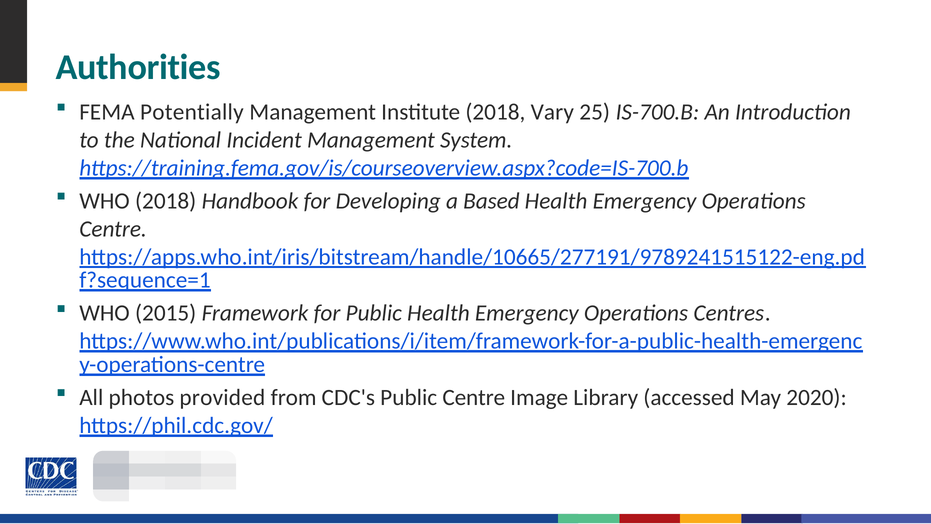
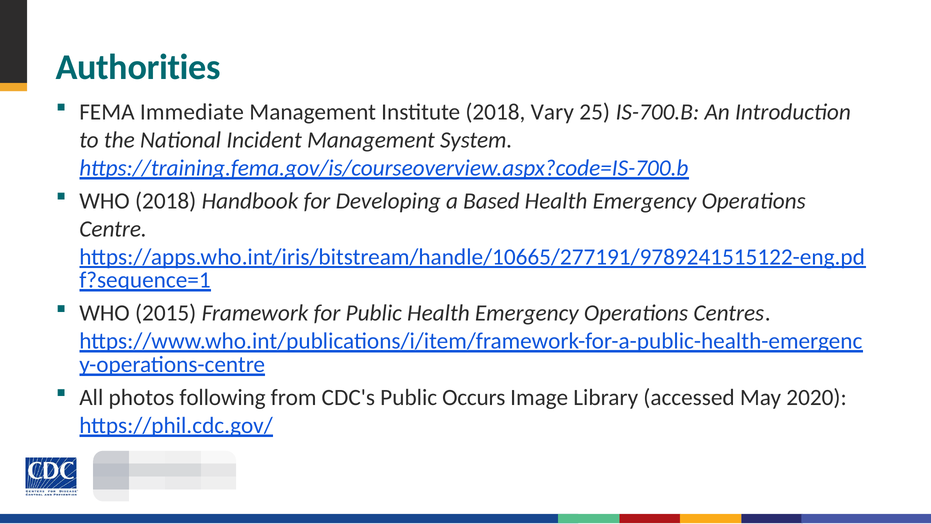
Potentially: Potentially -> Immediate (192, 112)
provided: provided -> following (223, 397)
Public Centre: Centre -> Occurs (474, 397)
